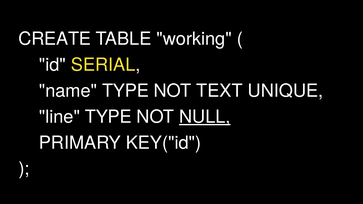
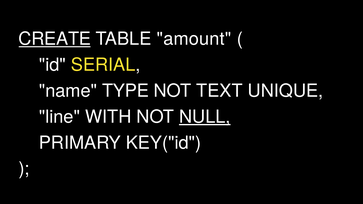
CREATE underline: none -> present (55, 39)
working: working -> amount (194, 39)
line TYPE: TYPE -> WITH (108, 117)
